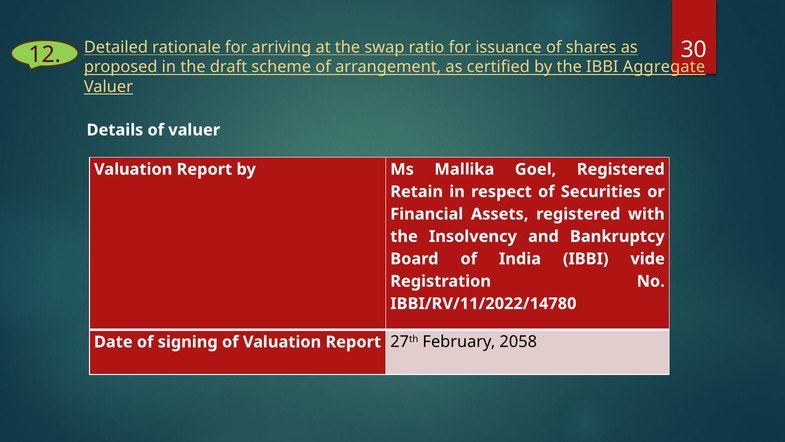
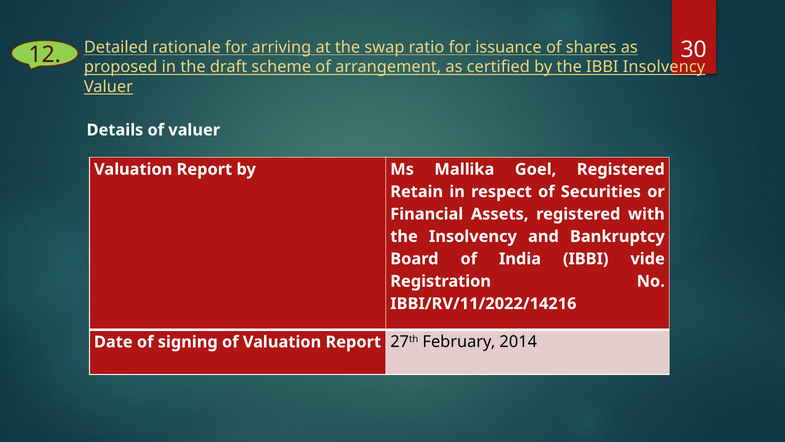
IBBI Aggregate: Aggregate -> Insolvency (664, 67)
IBBI/RV/11/2022/14780: IBBI/RV/11/2022/14780 -> IBBI/RV/11/2022/14216 (483, 303)
2058: 2058 -> 2014 (518, 342)
